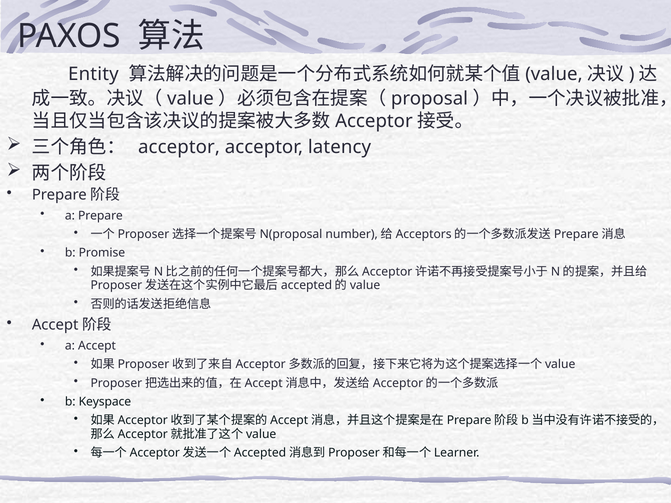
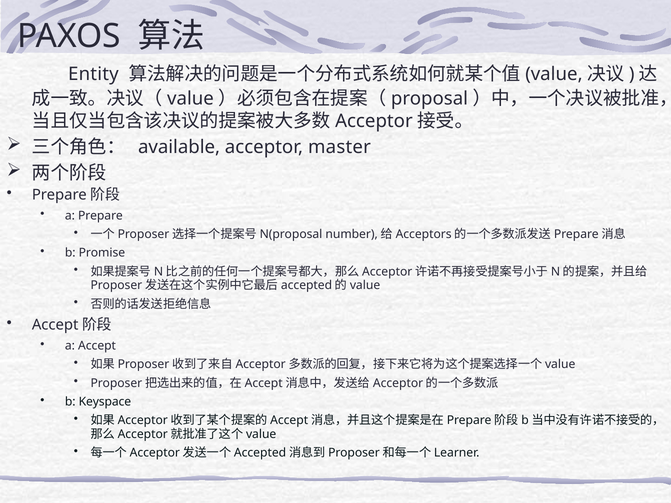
acceptor: acceptor -> available (179, 147)
latency: latency -> master (339, 147)
